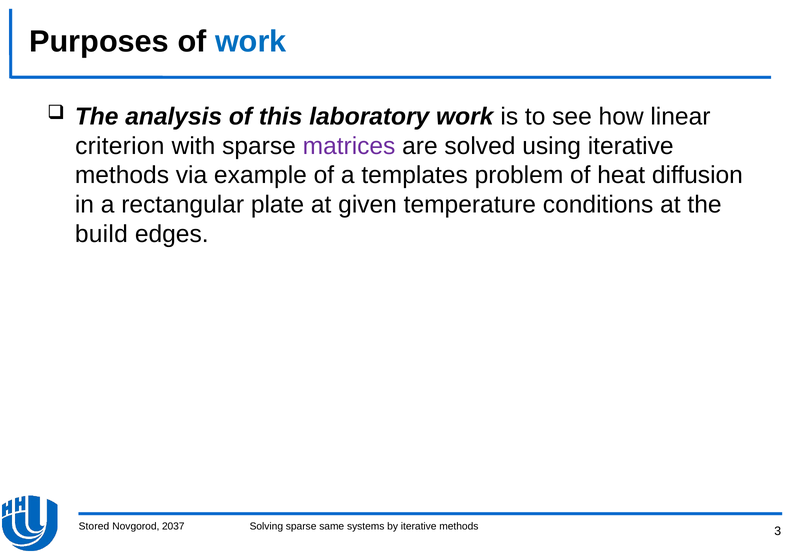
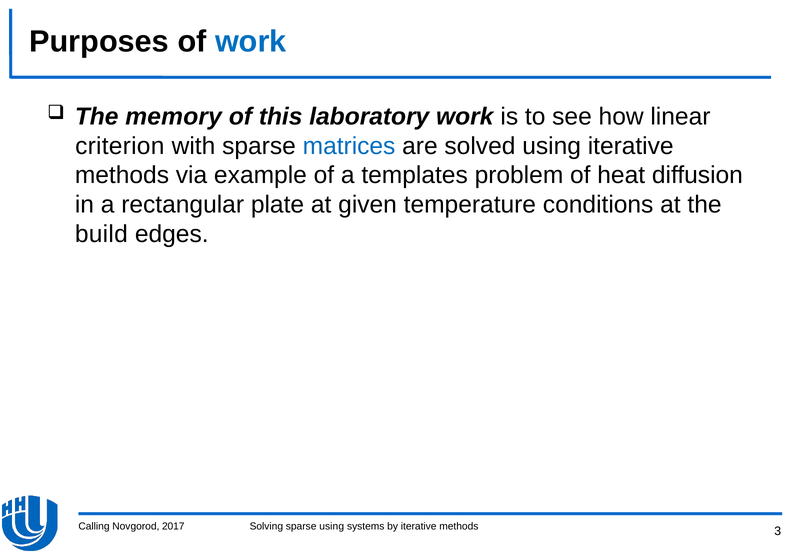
analysis: analysis -> memory (174, 117)
matrices colour: purple -> blue (349, 146)
Stored: Stored -> Calling (94, 527)
2037: 2037 -> 2017 (173, 527)
sparse same: same -> using (332, 527)
